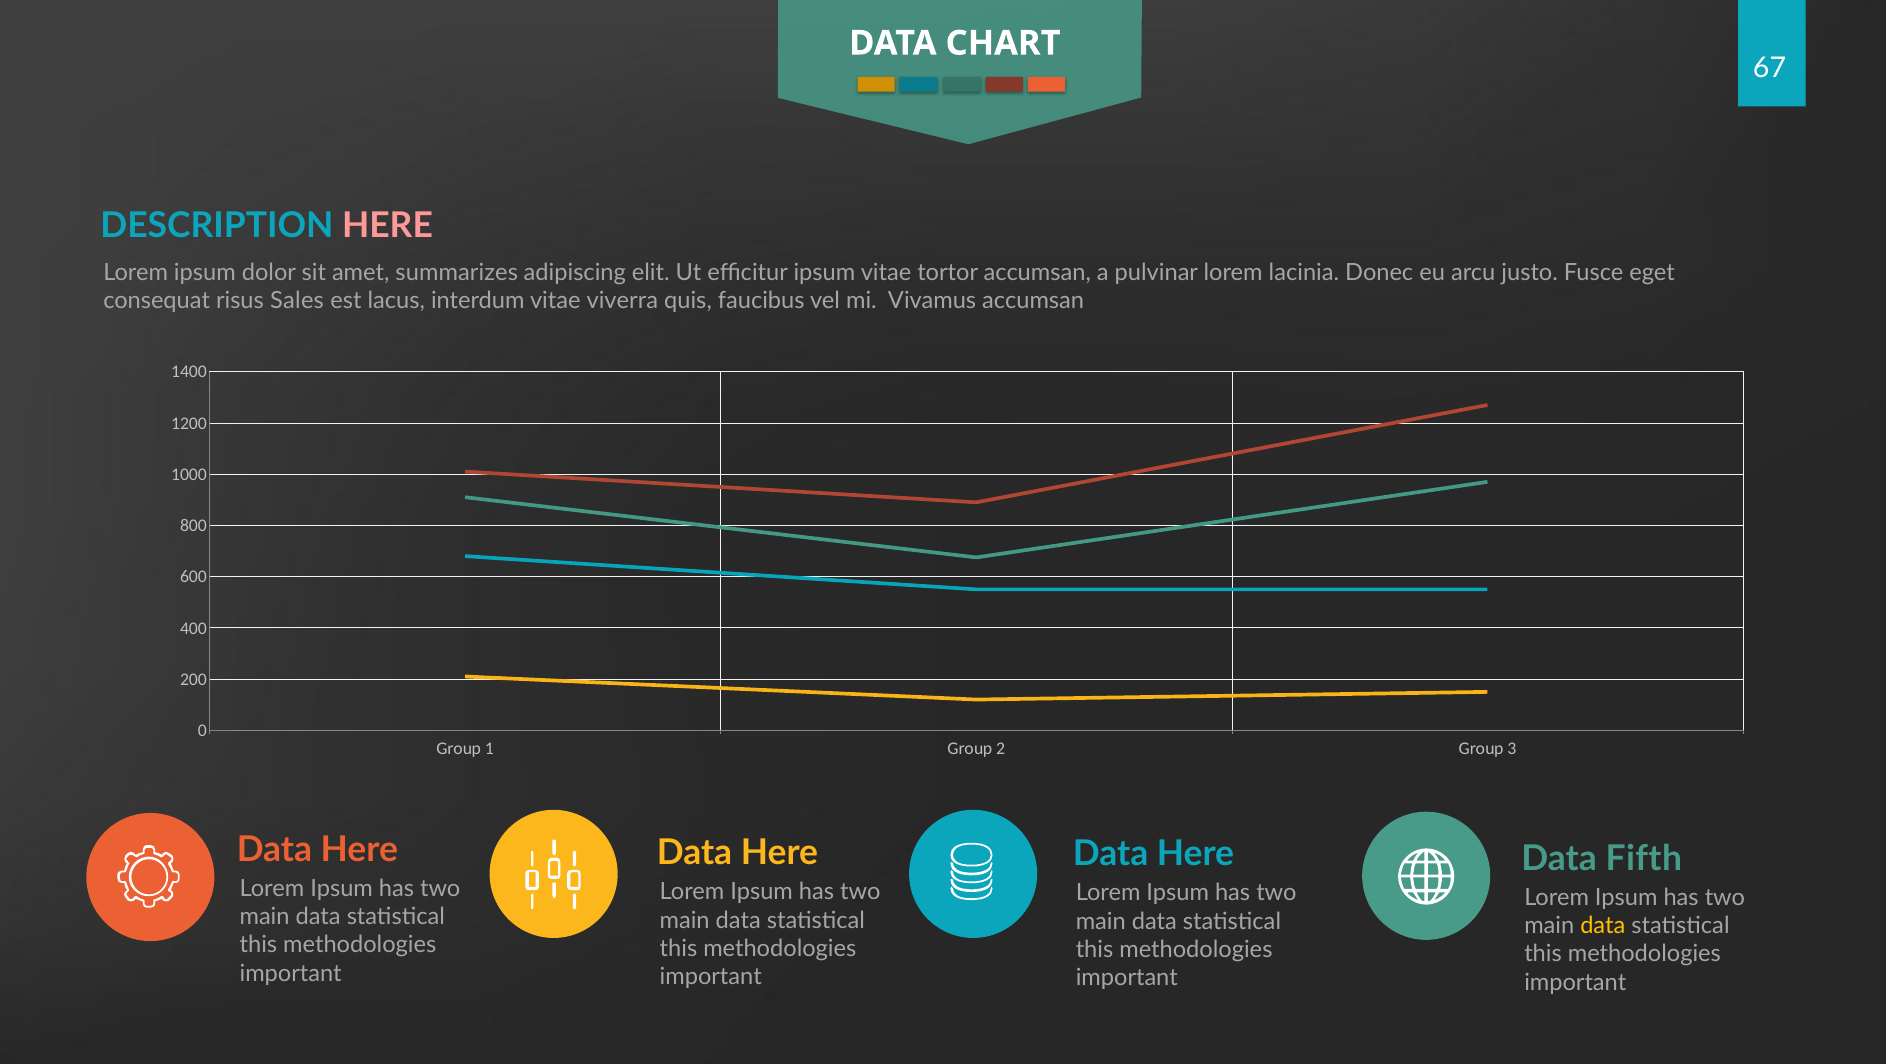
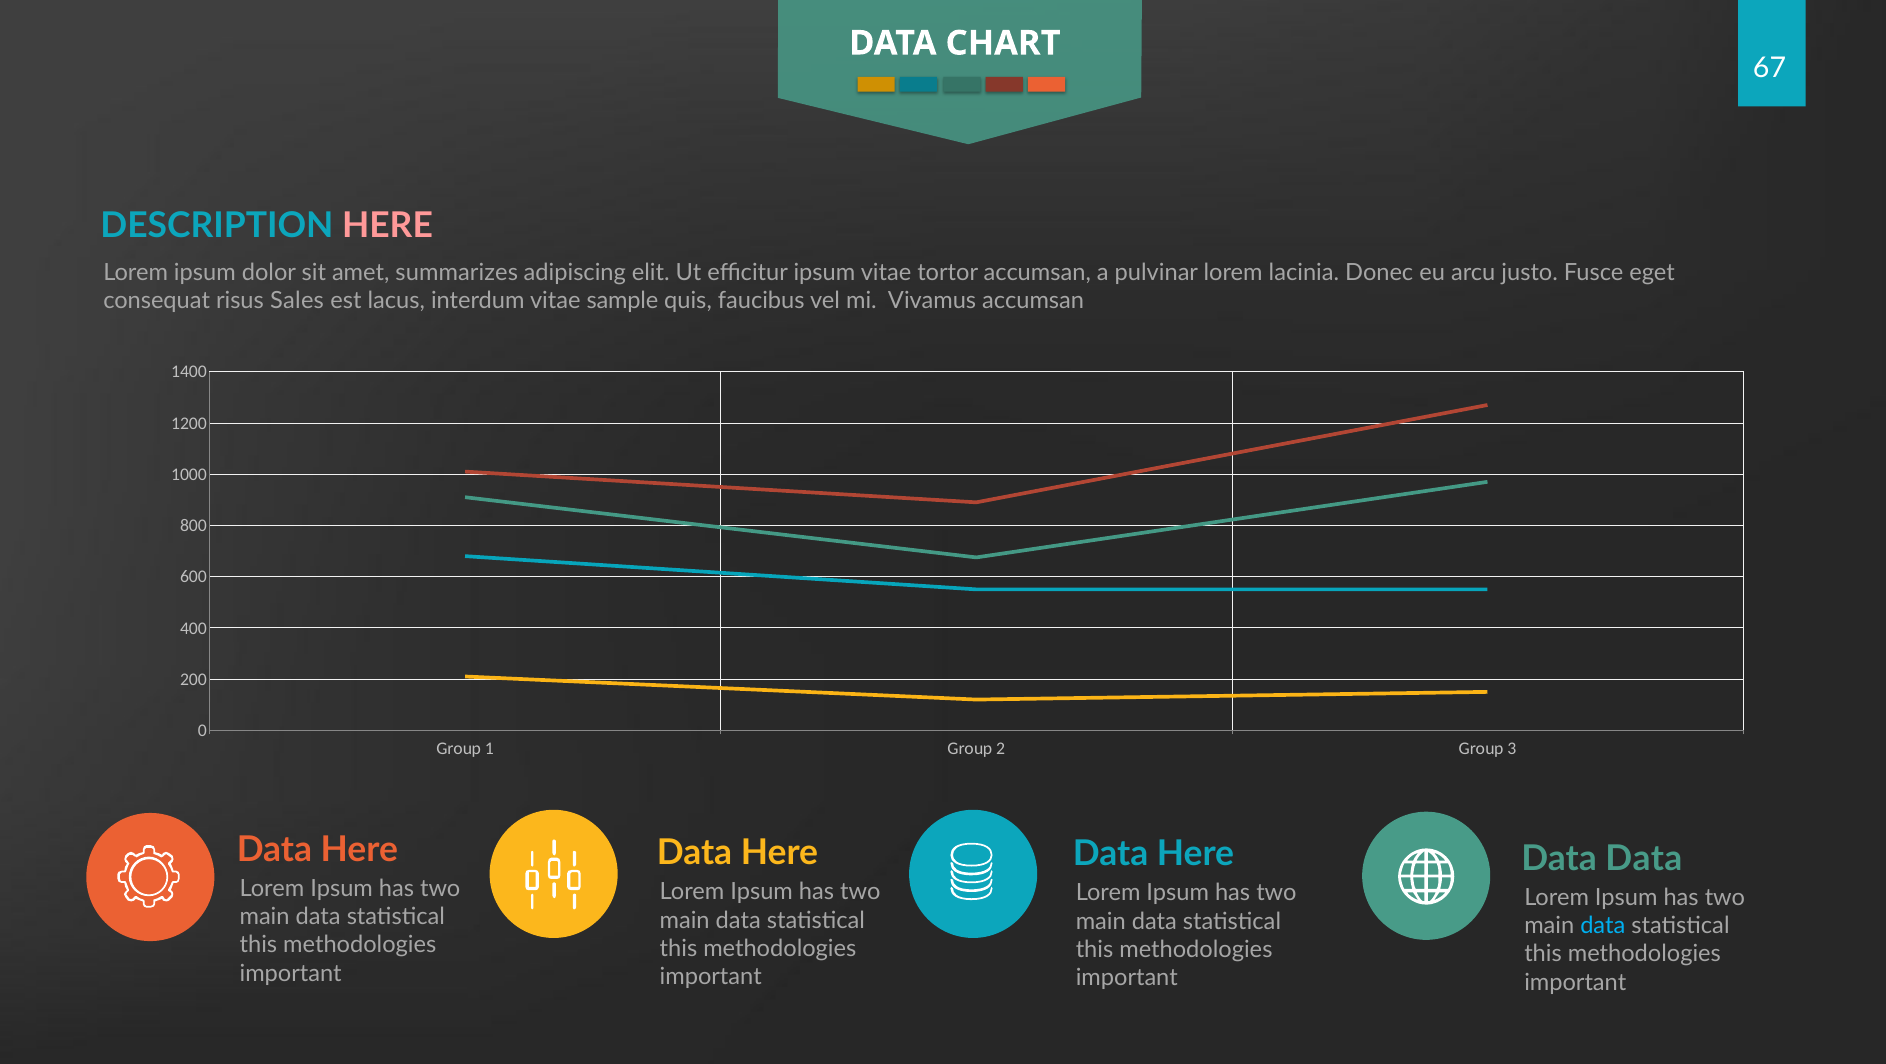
viverra: viverra -> sample (622, 301)
Data Fifth: Fifth -> Data (1644, 858)
data colour: yellow -> light blue (1603, 925)
